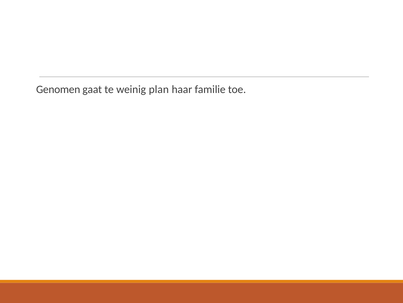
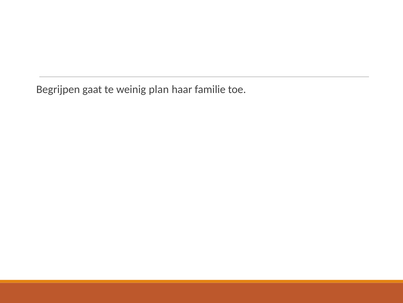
Genomen: Genomen -> Begrijpen (58, 89)
